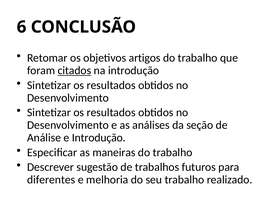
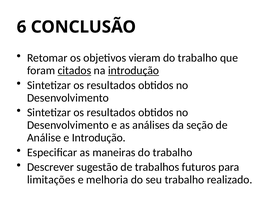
artigos: artigos -> vieram (145, 58)
introdução underline: none -> present (134, 70)
diferentes: diferentes -> limitações (51, 179)
